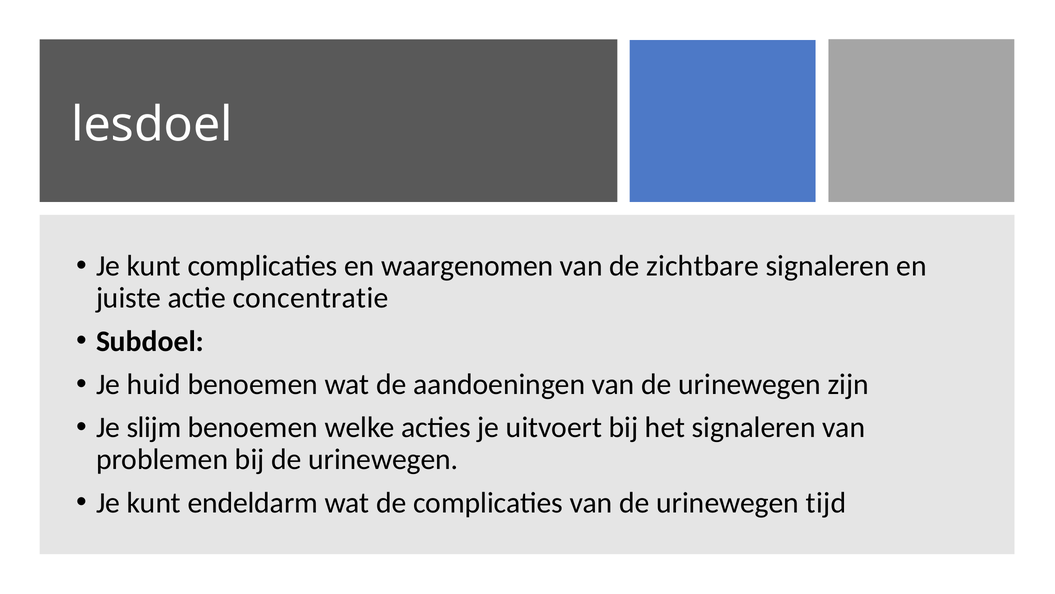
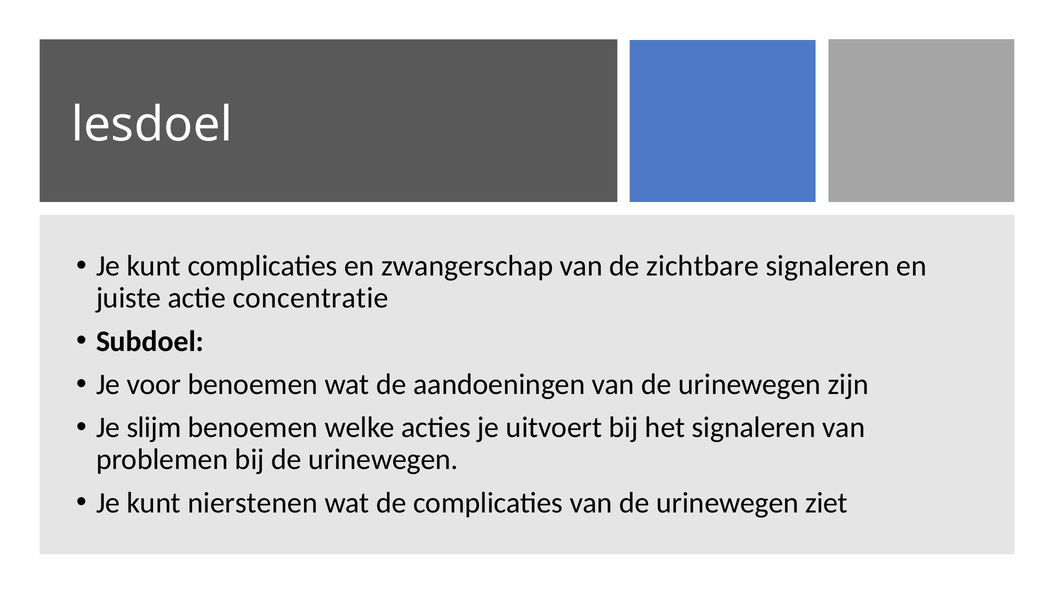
waargenomen: waargenomen -> zwangerschap (467, 266)
huid: huid -> voor (154, 384)
endeldarm: endeldarm -> nierstenen (253, 502)
tijd: tijd -> ziet (826, 502)
